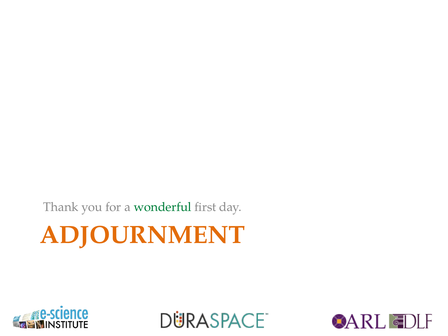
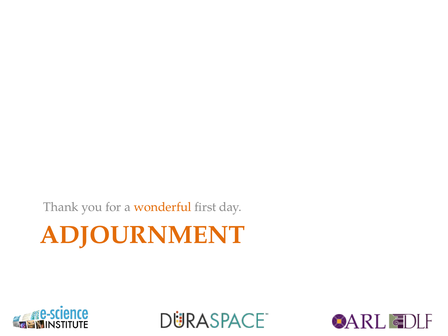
wonderful colour: green -> orange (163, 207)
